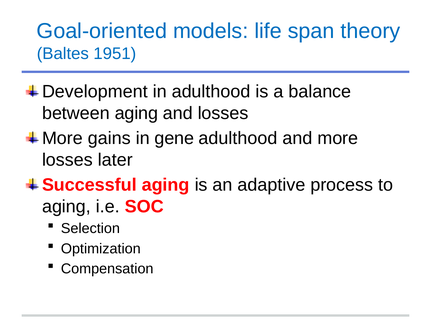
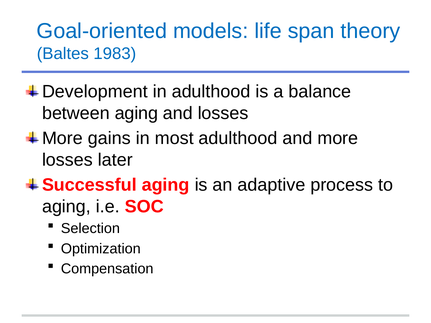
1951: 1951 -> 1983 (115, 54)
gene: gene -> most (174, 138)
